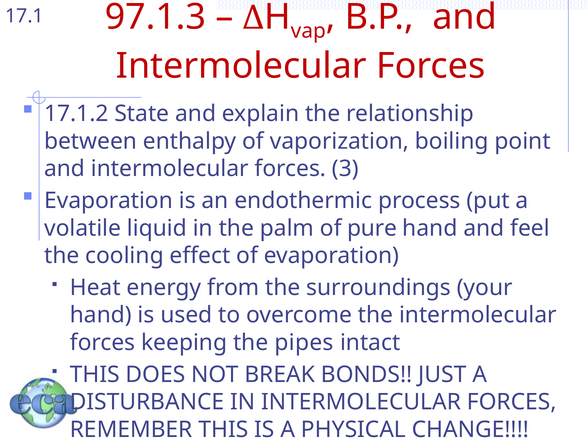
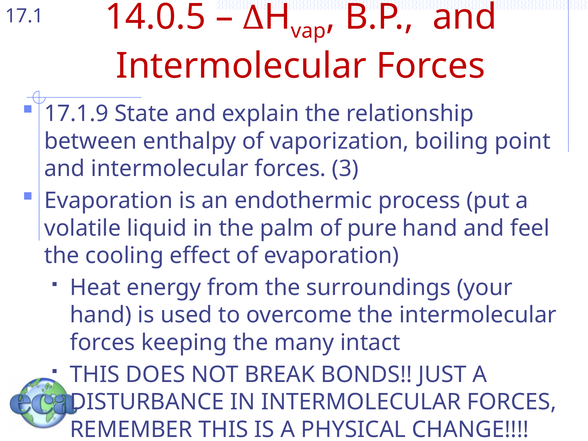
97.1.3: 97.1.3 -> 14.0.5 (155, 17)
17.1.2: 17.1.2 -> 17.1.9 (76, 114)
pipes: pipes -> many (304, 343)
